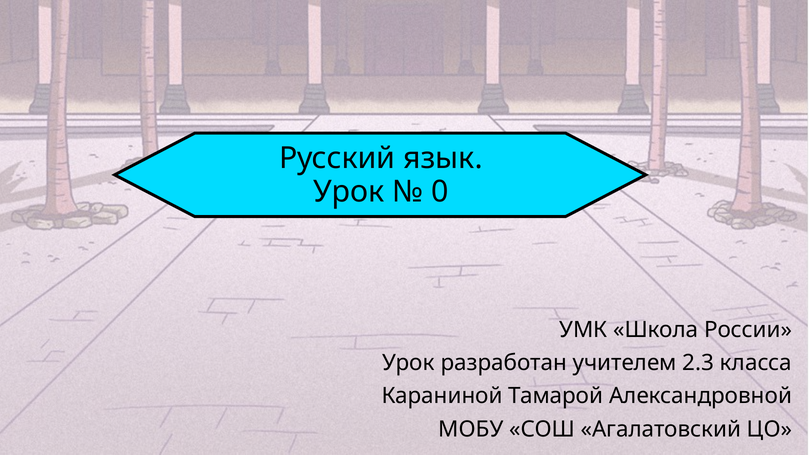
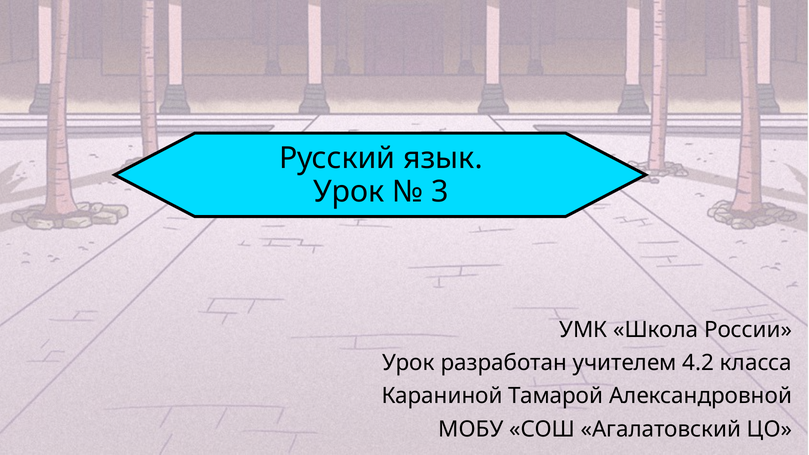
0: 0 -> 3 (440, 192)
2.3: 2.3 -> 4.2 (698, 363)
